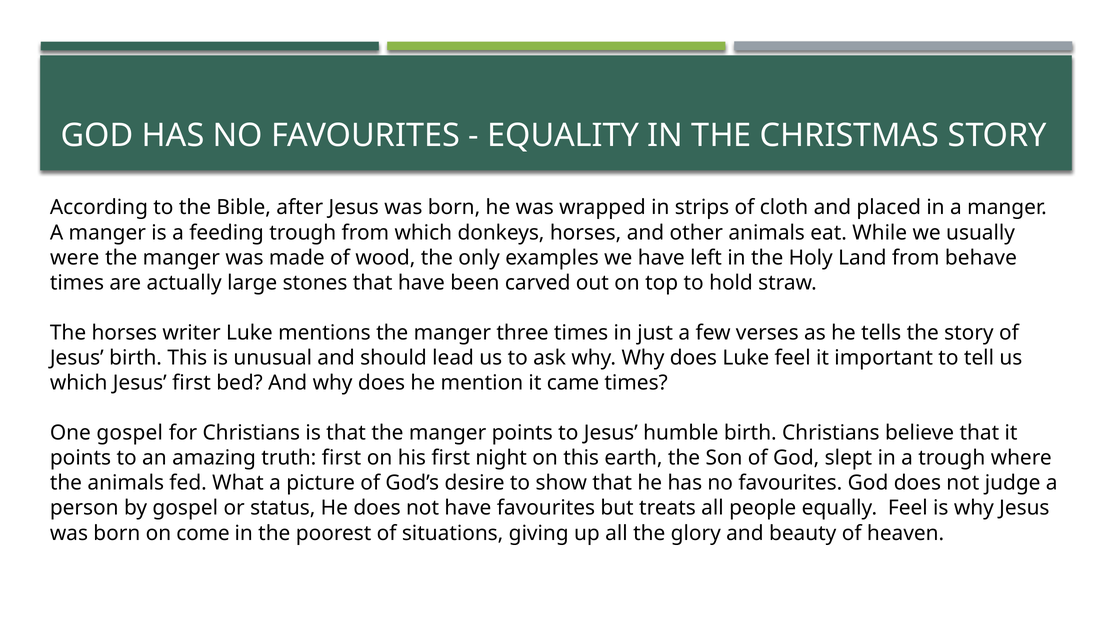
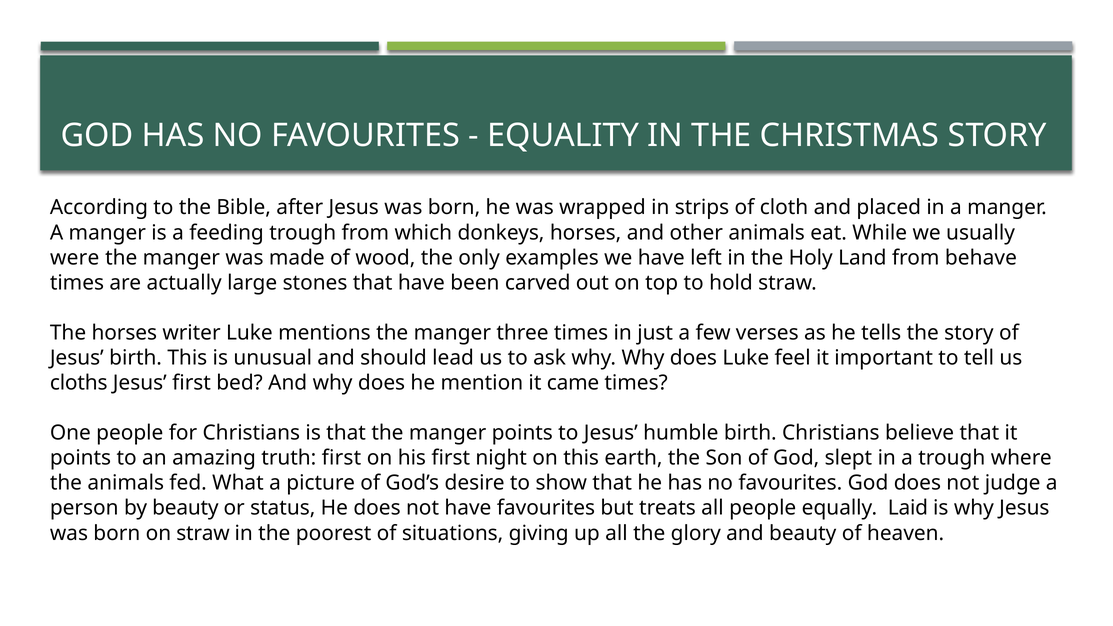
which: which -> cloths (79, 383)
One gospel: gospel -> people (130, 433)
by gospel: gospel -> beauty (185, 508)
equally Feel: Feel -> Laid (908, 508)
on come: come -> straw (203, 533)
